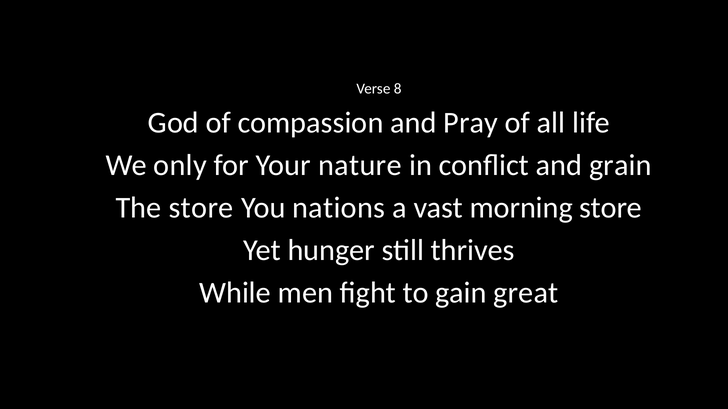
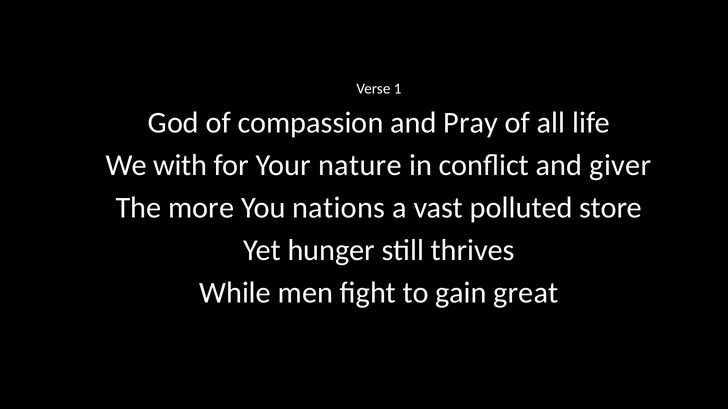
8: 8 -> 1 (398, 89)
only: only -> with (180, 166)
grain: grain -> giver (620, 166)
The store: store -> more (201, 208)
morning: morning -> polluted (521, 208)
